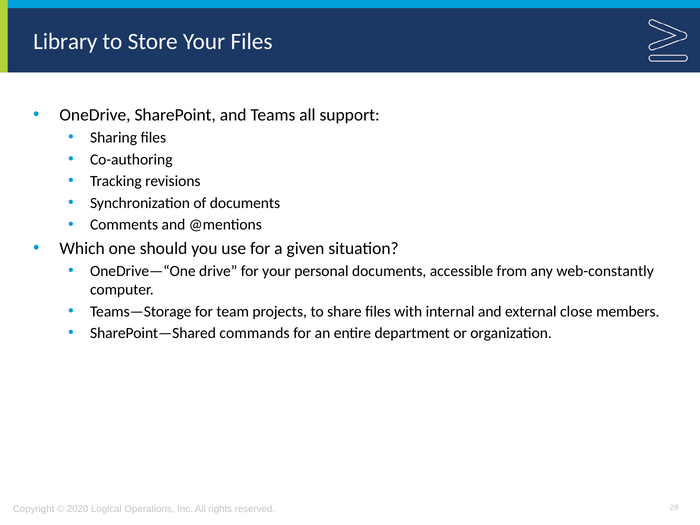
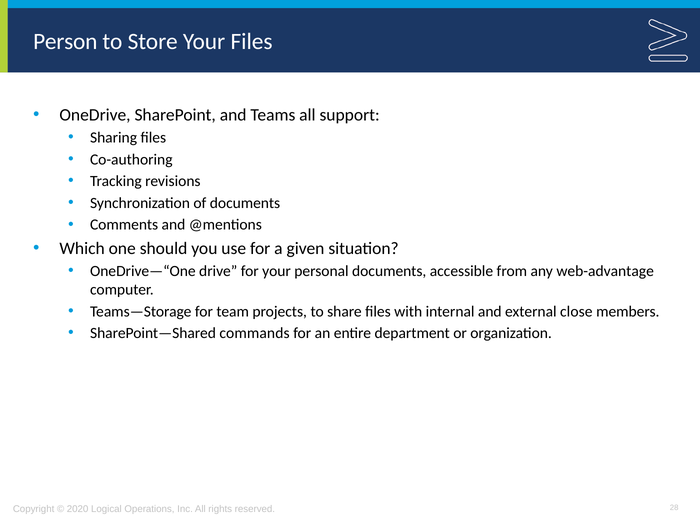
Library: Library -> Person (65, 42)
web-constantly: web-constantly -> web-advantage (605, 271)
